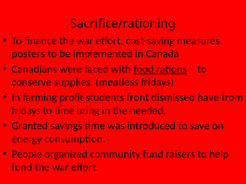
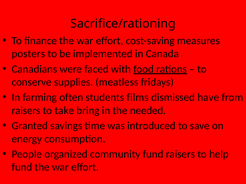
profit: profit -> often (71, 98)
front: front -> films (138, 98)
fridays: fridays -> raisers (26, 111)
to time: time -> take (64, 111)
